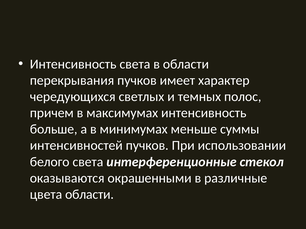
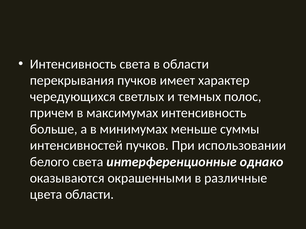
стекол: стекол -> однако (262, 162)
